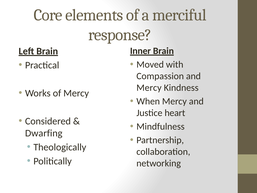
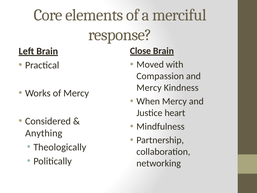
Inner: Inner -> Close (140, 51)
Dwarfing: Dwarfing -> Anything (44, 133)
